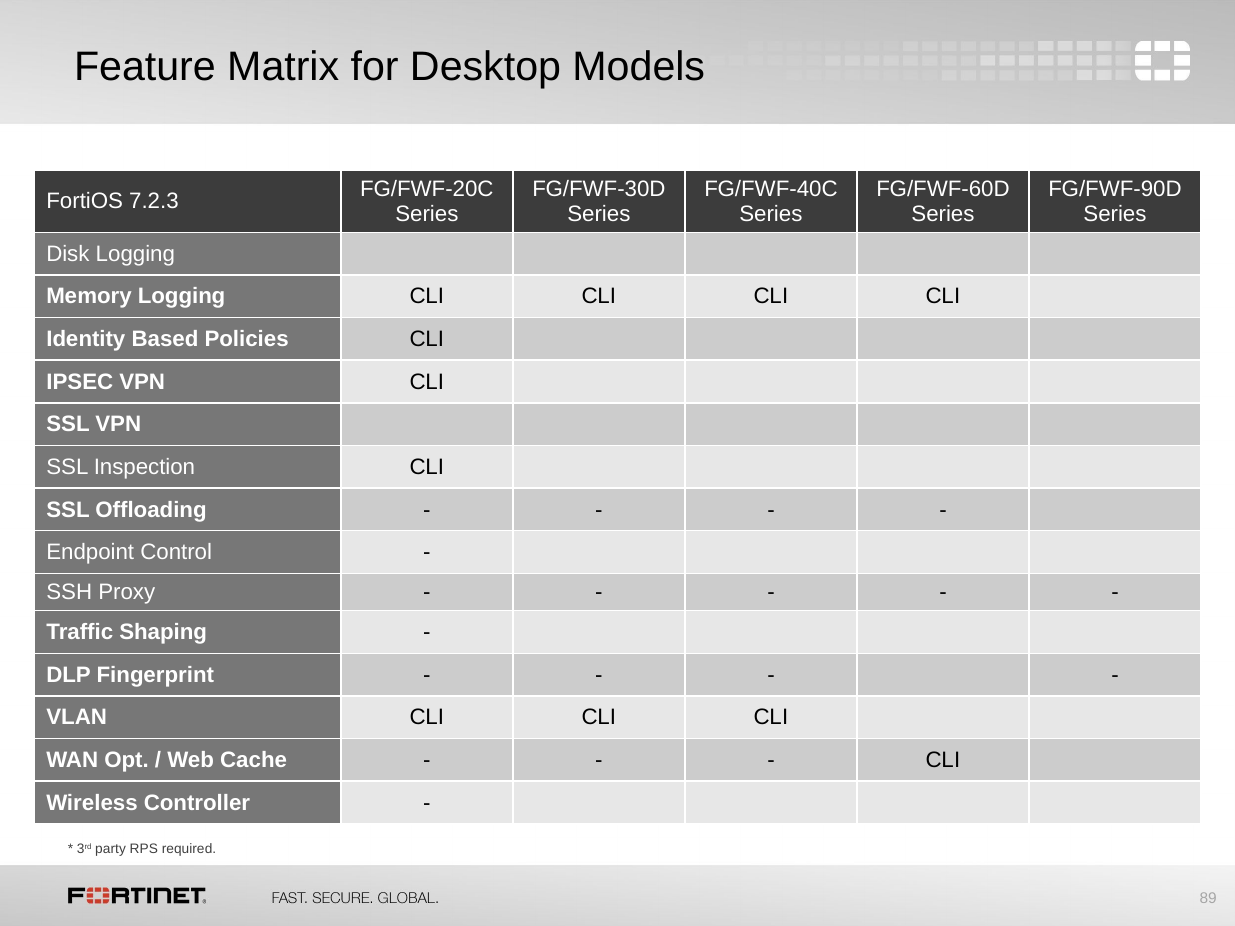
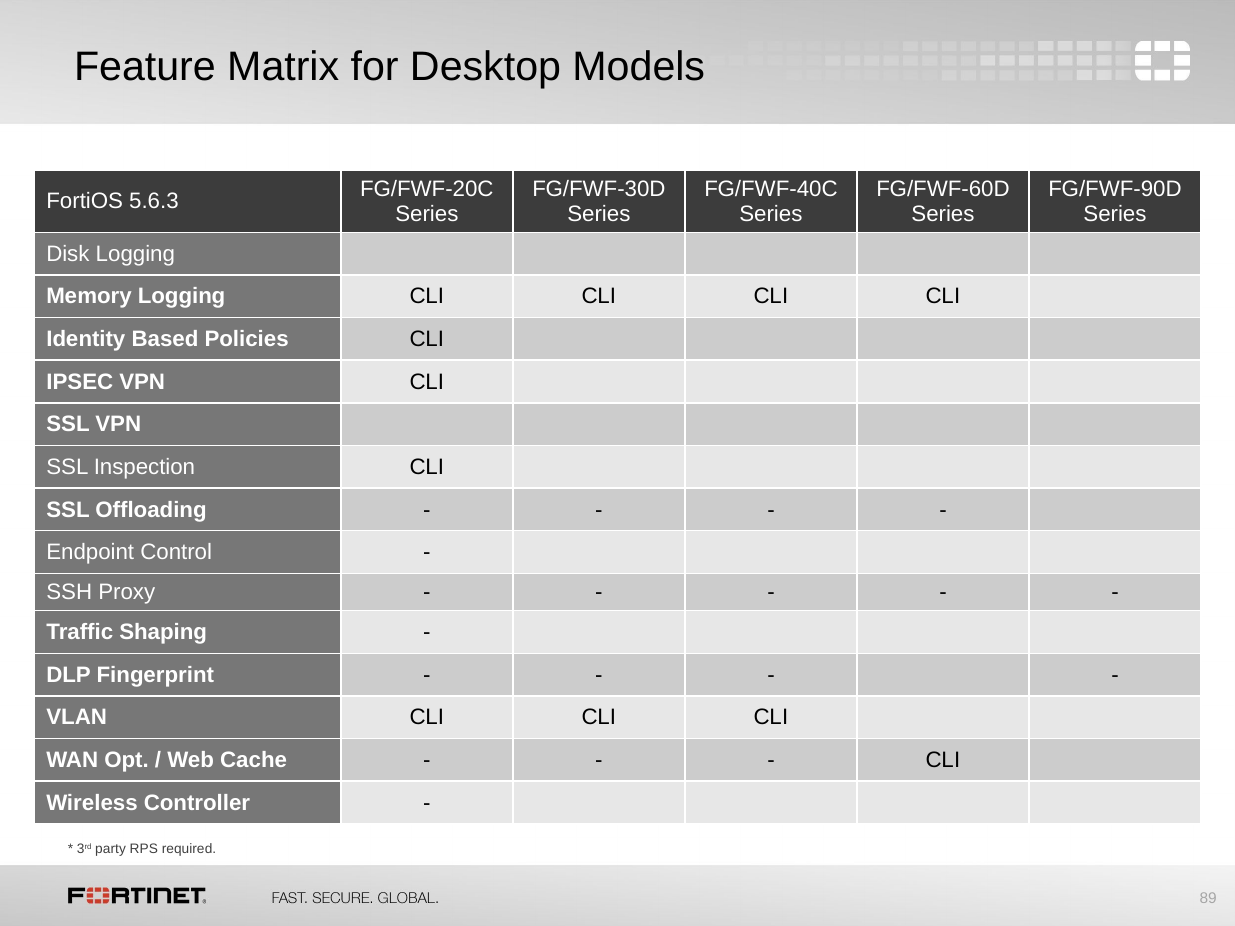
7.2.3: 7.2.3 -> 5.6.3 (154, 202)
